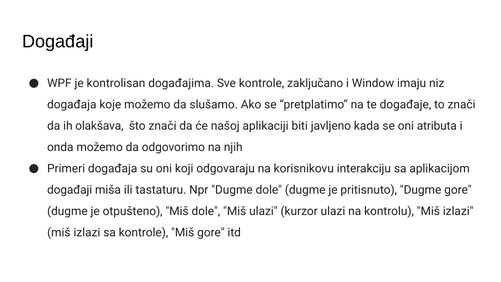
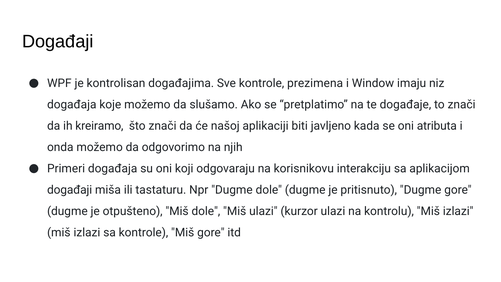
zaključano: zaključano -> prezimena (315, 83)
olakšava: olakšava -> kreiramo (99, 126)
